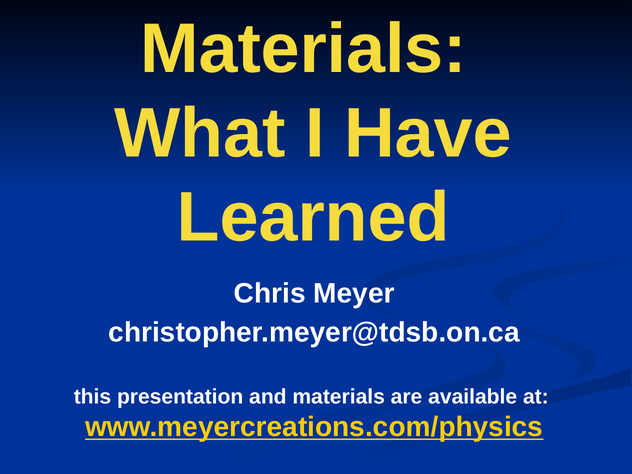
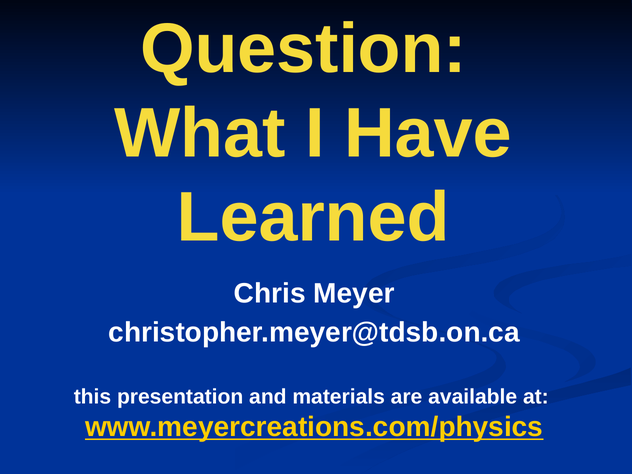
Materials: Materials -> Question (303, 49)
